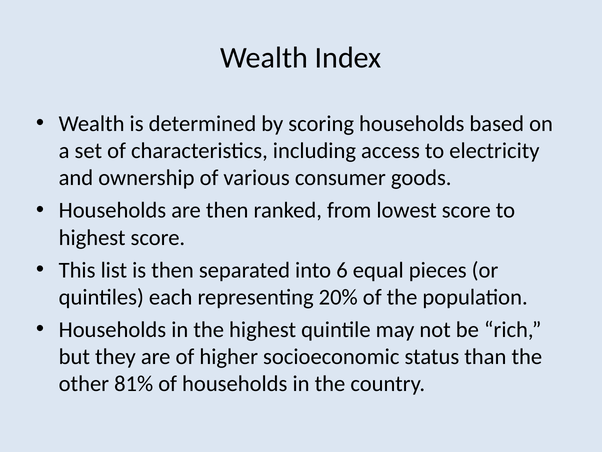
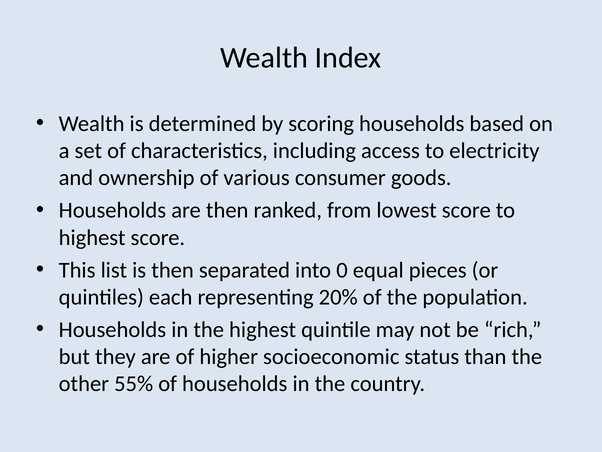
6: 6 -> 0 (342, 270)
81%: 81% -> 55% (134, 384)
